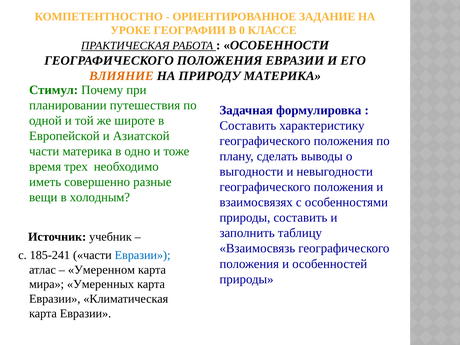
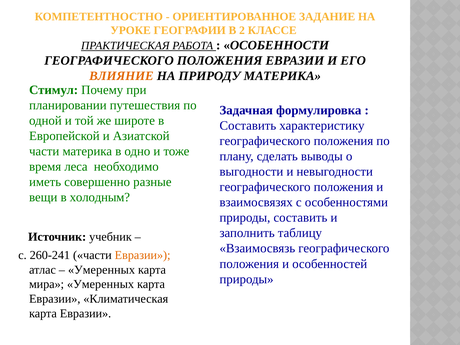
0: 0 -> 2 (242, 31)
трех: трех -> леса (76, 167)
185-241: 185-241 -> 260-241 (50, 255)
Евразии colour: blue -> orange (143, 255)
Умеренном: Умеренном -> Умеренных (102, 270)
